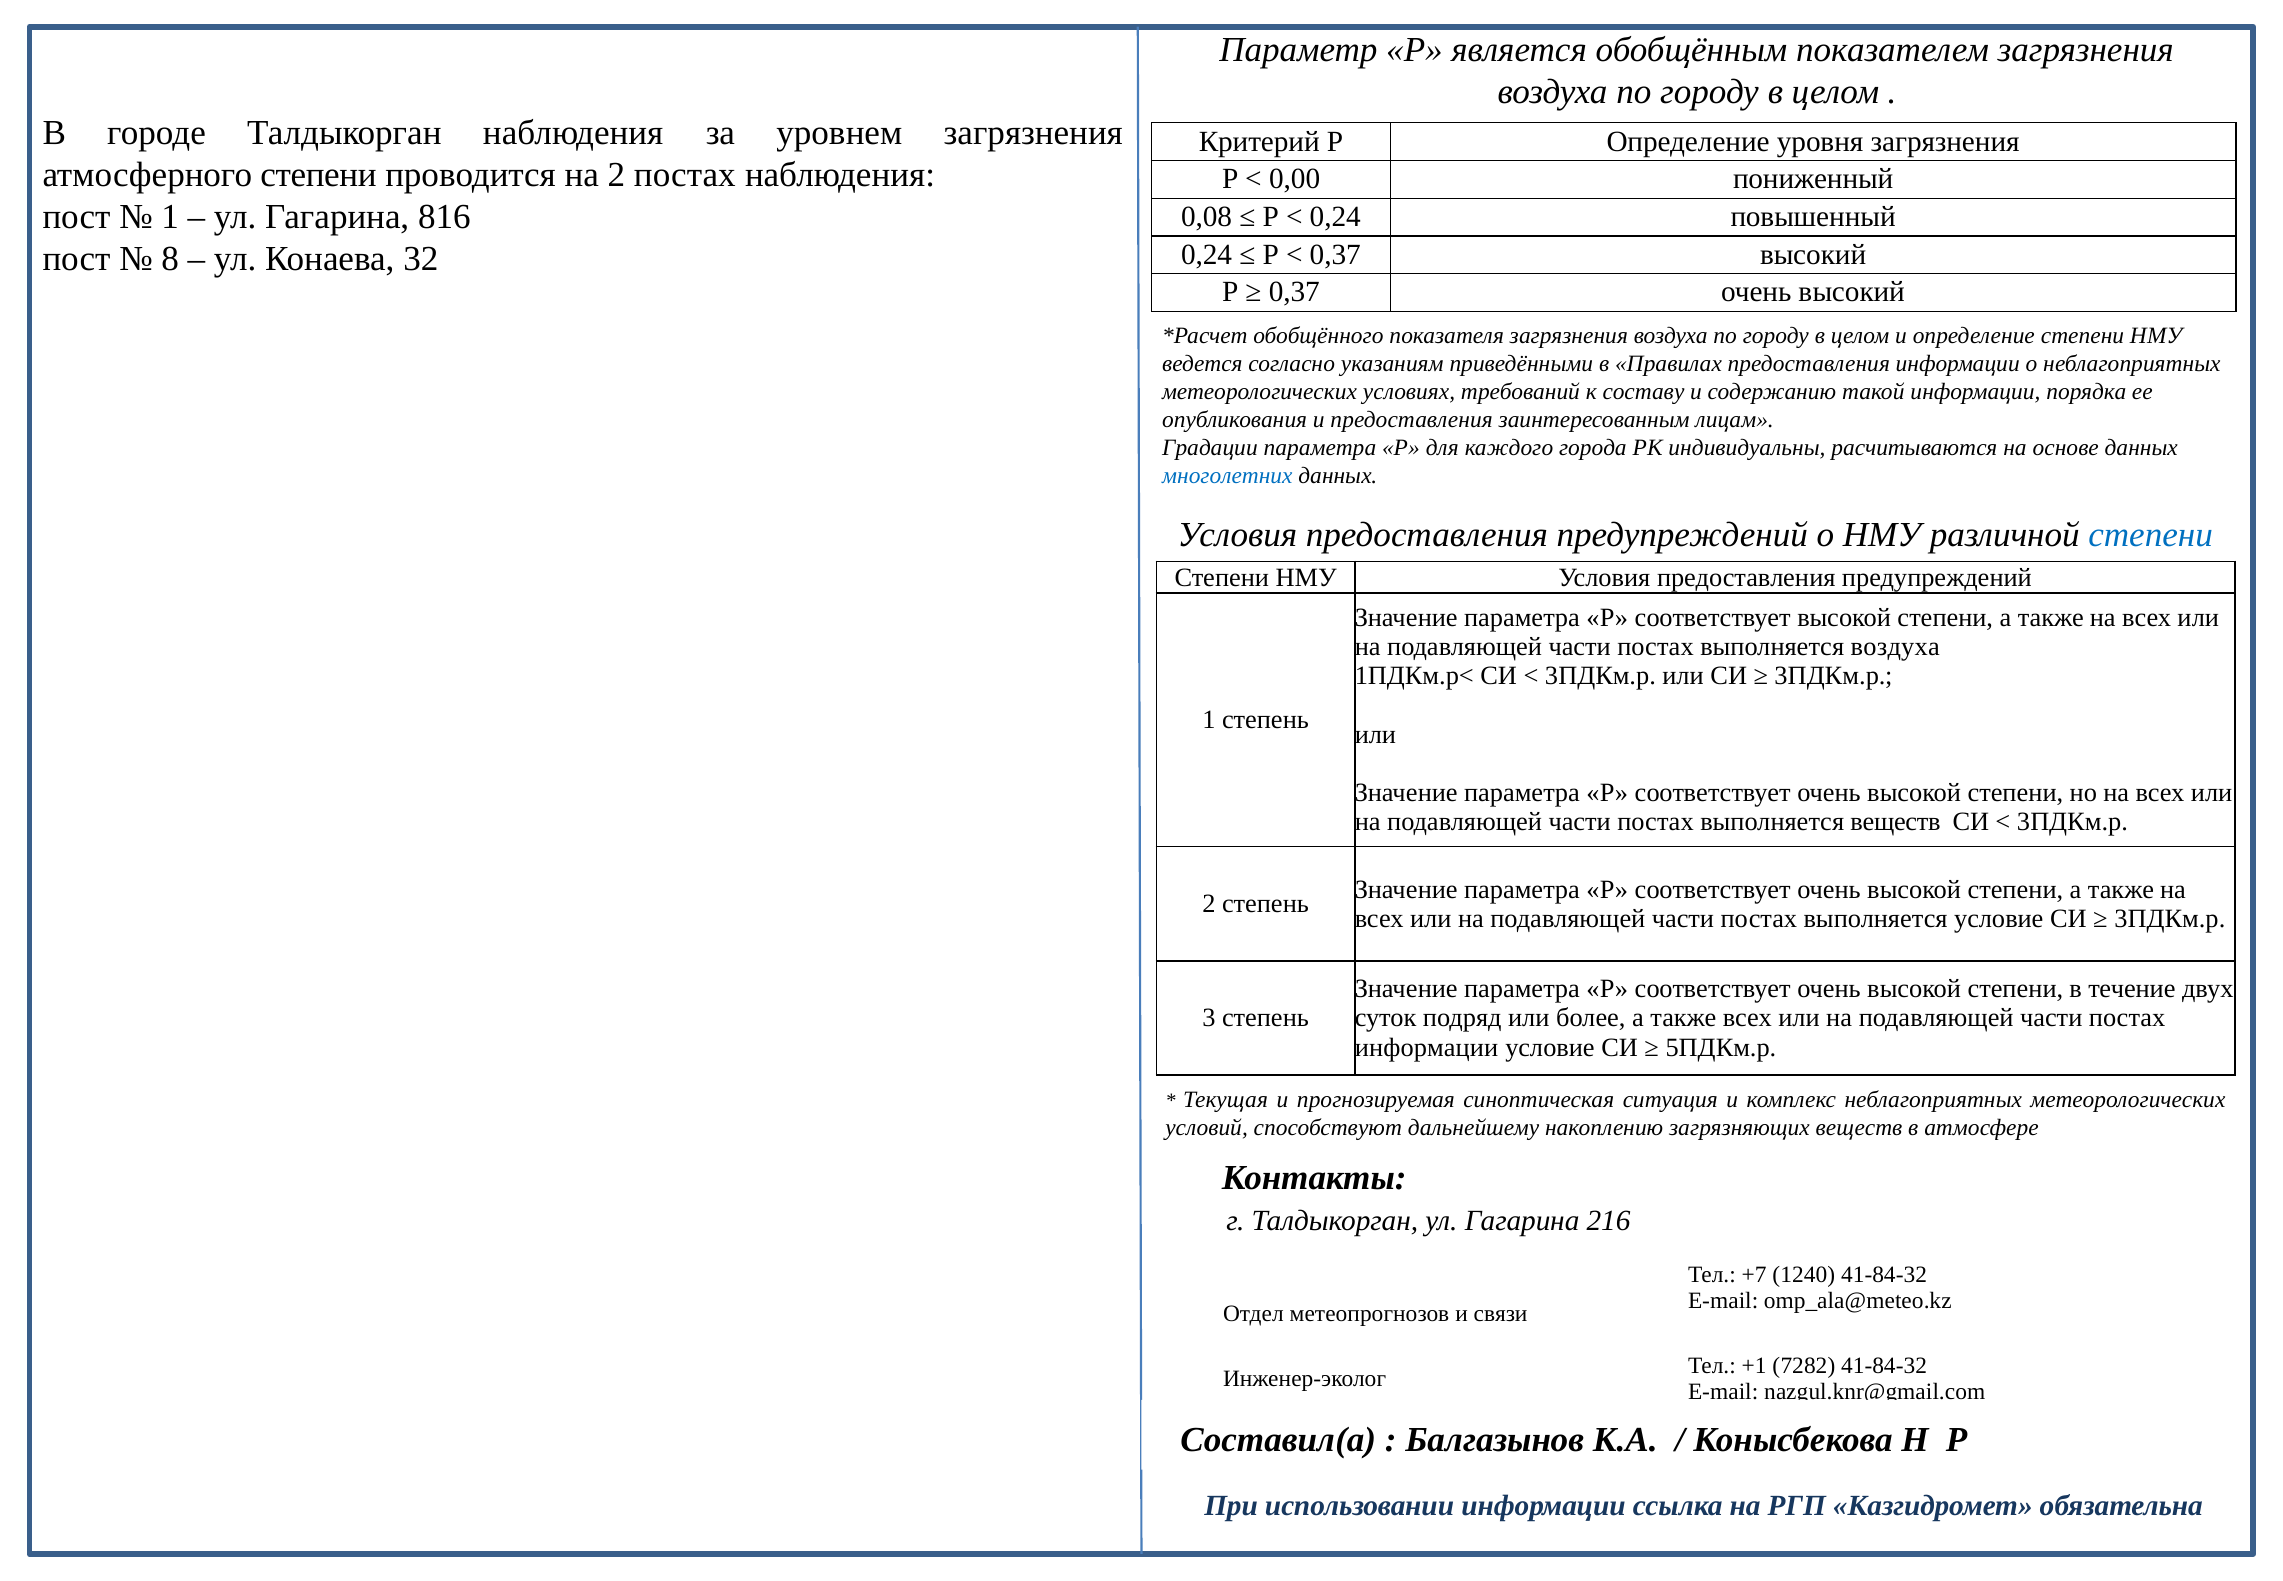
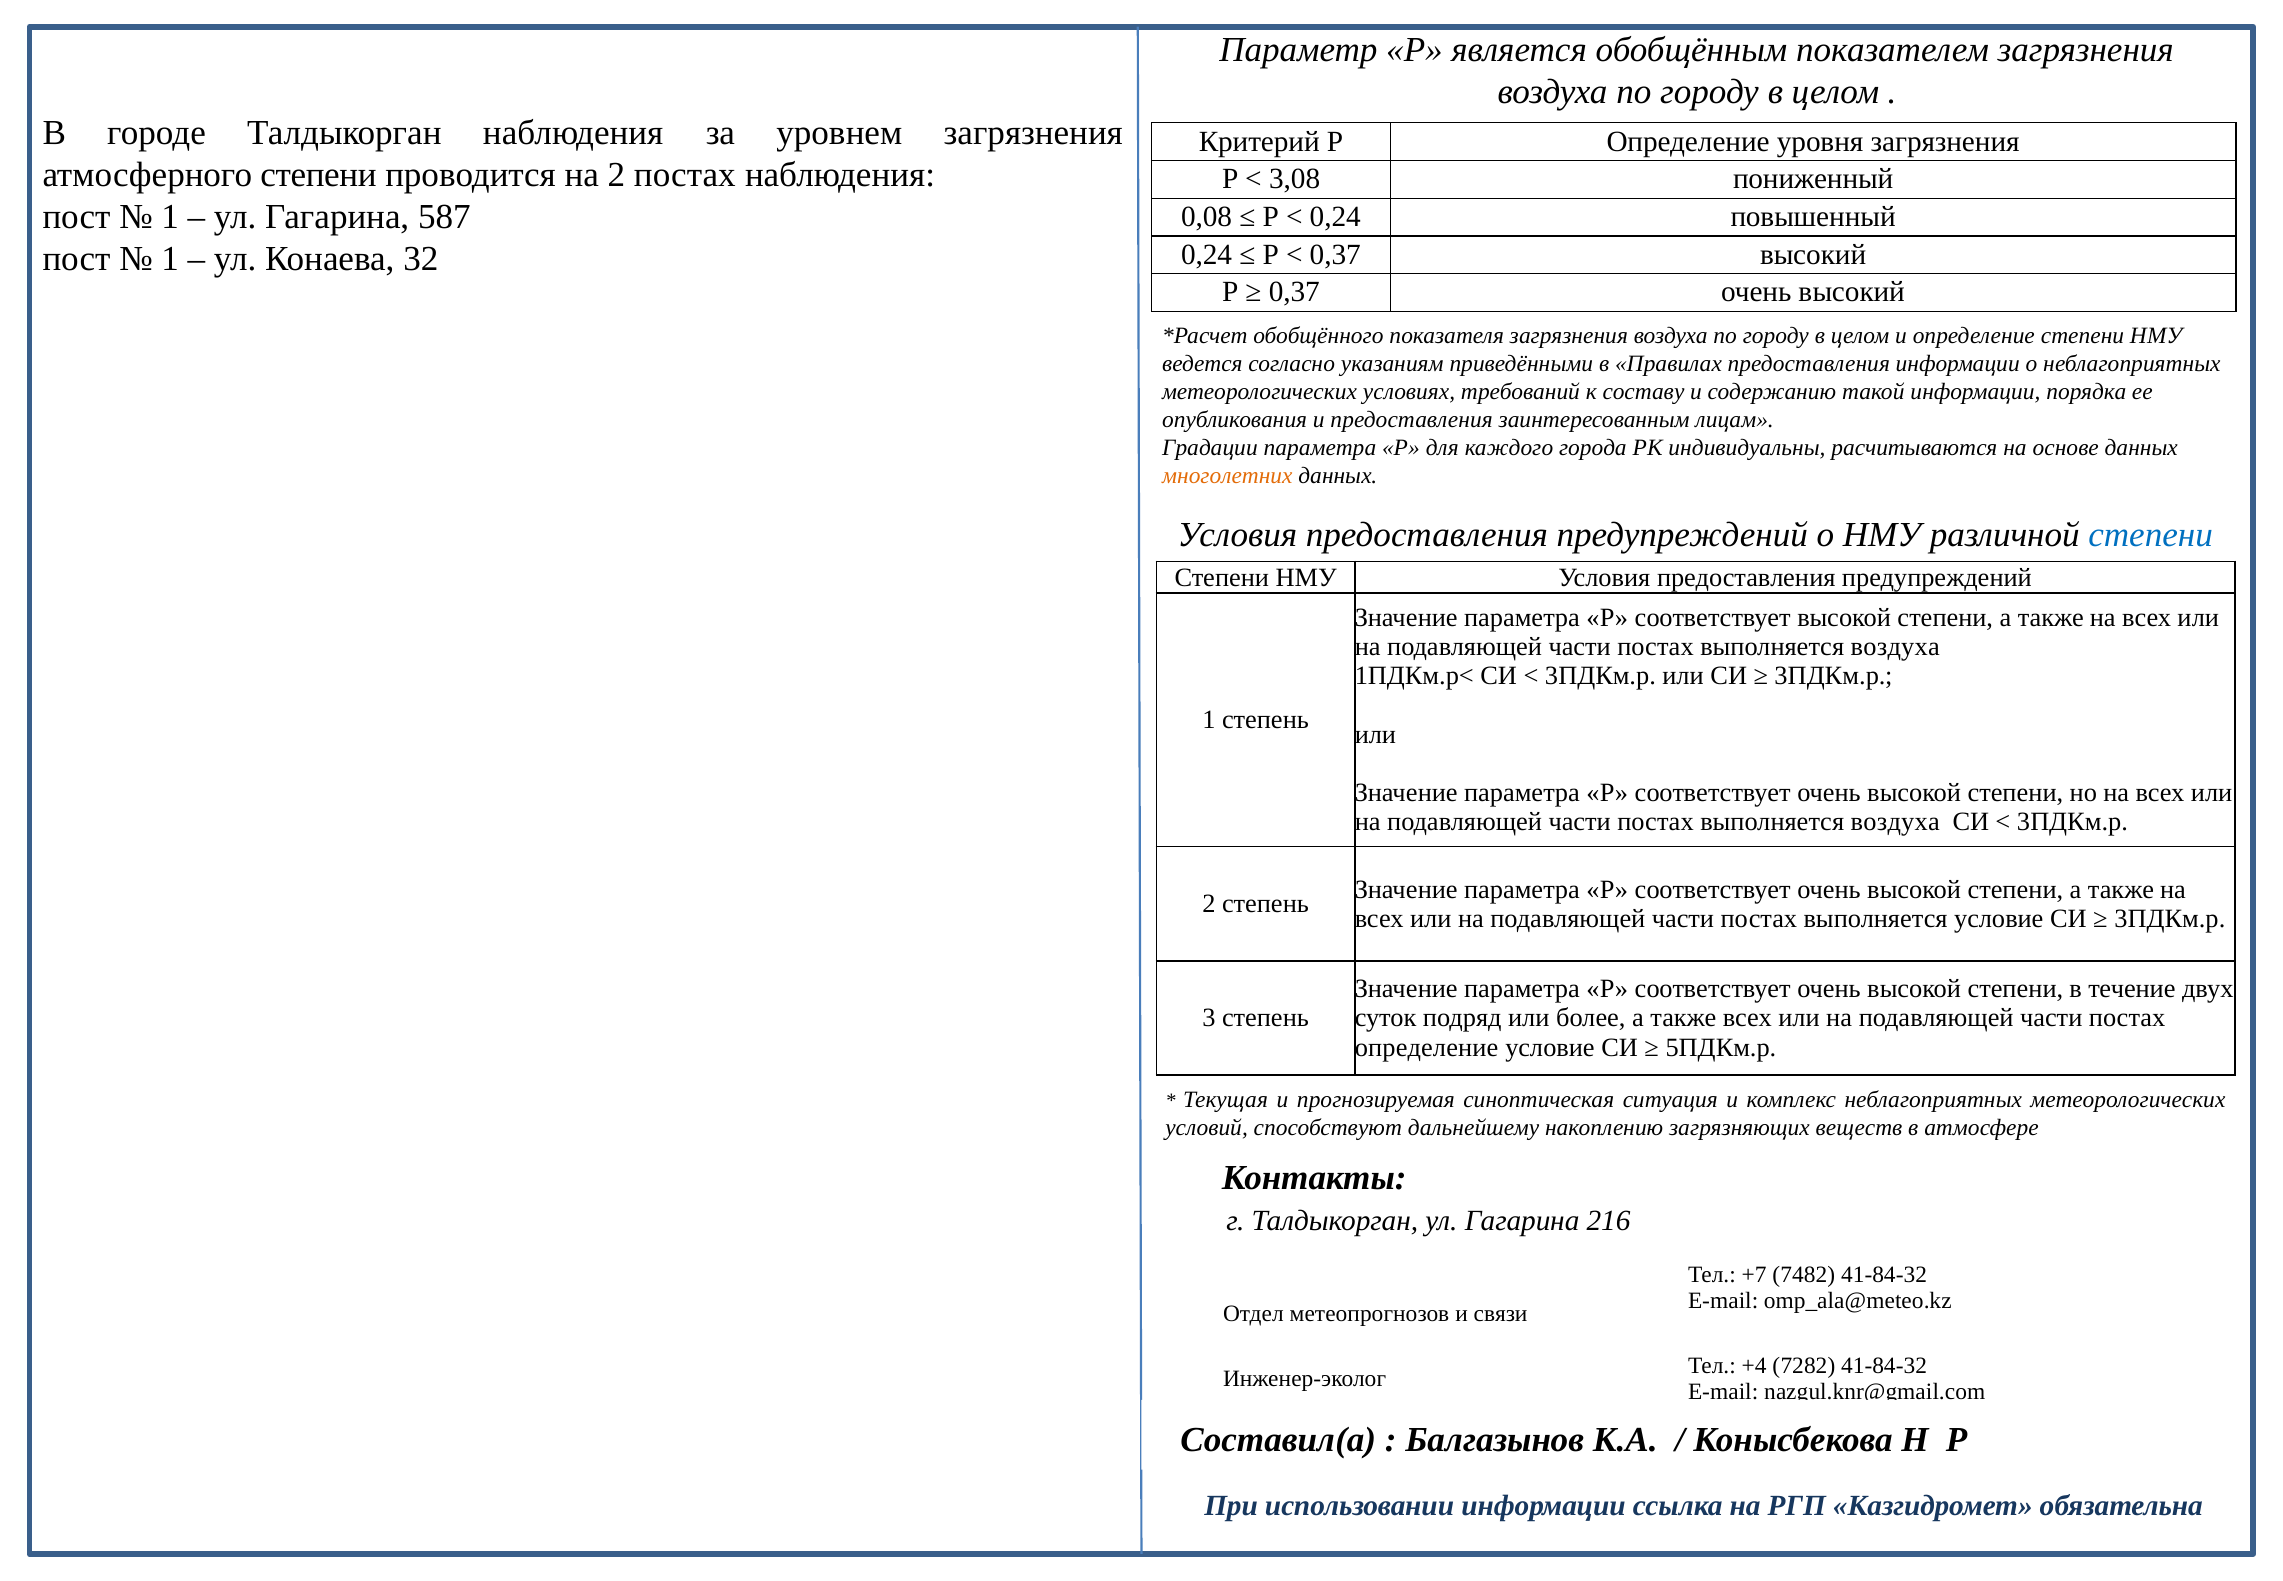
0,00: 0,00 -> 3,08 (1295, 179)
816: 816 -> 587 (444, 217)
8: 8 -> 1 (170, 259)
многолетних colour: blue -> orange (1227, 475)
веществ: веществ -> воздуха (1895, 822)
информации: информации -> определение (1427, 1047)
1240: 1240 -> 7482 (1804, 1274)
+1: +1 -> +4 (1754, 1365)
